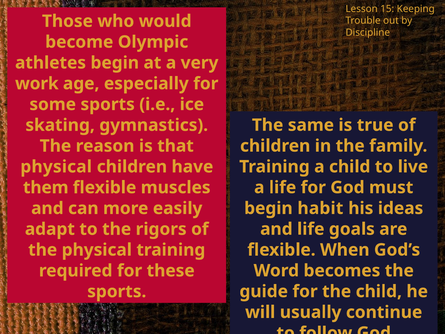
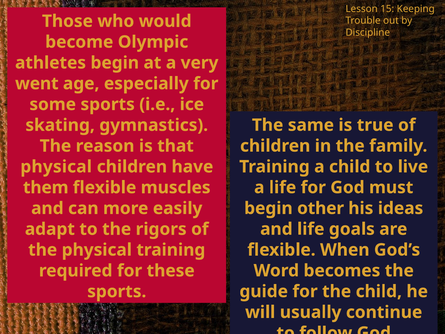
work: work -> went (37, 84)
habit: habit -> other (321, 208)
